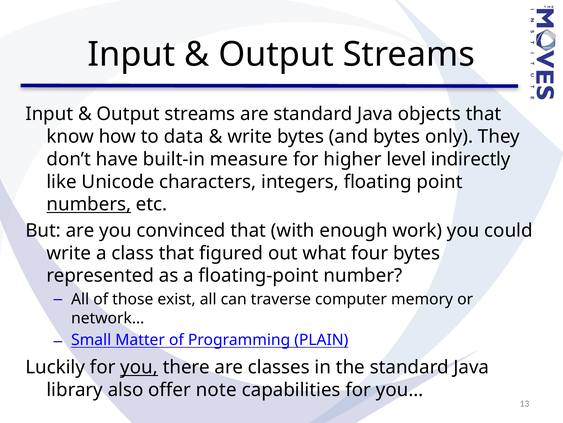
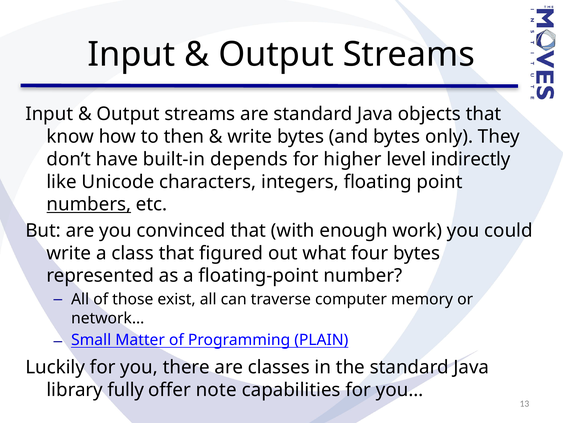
data: data -> then (184, 136)
measure: measure -> depends (249, 159)
you underline: present -> none (139, 367)
also: also -> fully (126, 389)
